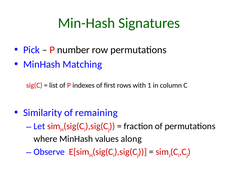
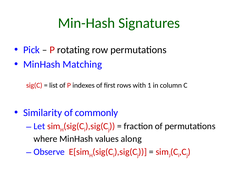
number: number -> rotating (73, 50)
remaining: remaining -> commonly (96, 112)
